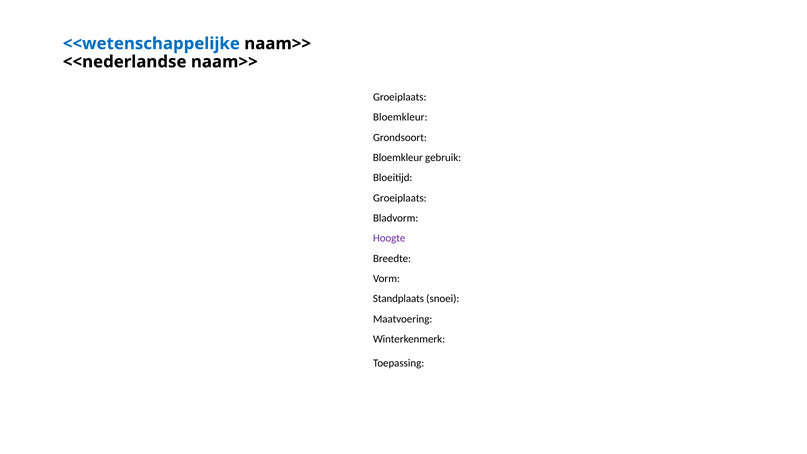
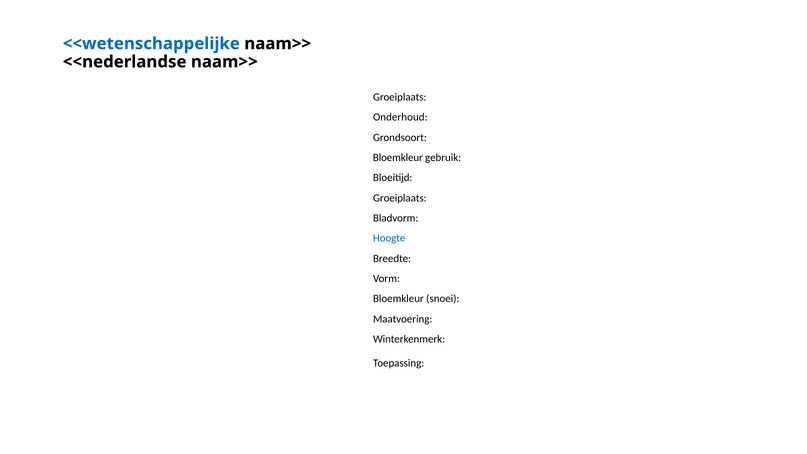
Bloemkleur: Bloemkleur -> Onderhoud (400, 117)
Hoogte colour: purple -> blue (389, 238)
Standplaats: Standplaats -> Bloemkleur (398, 299)
